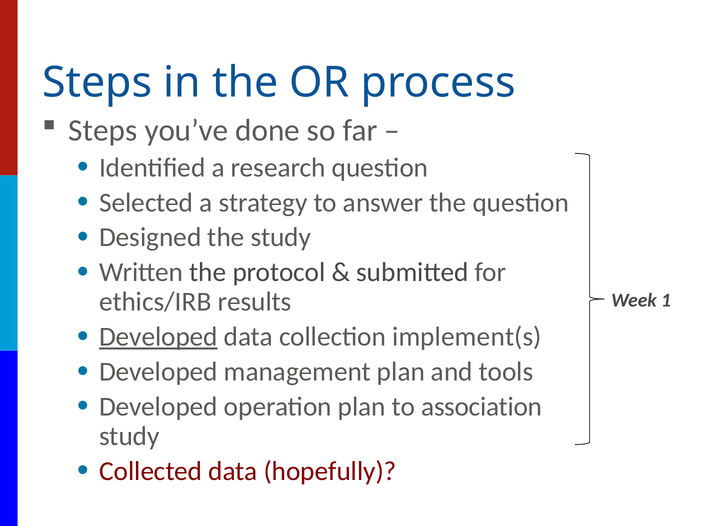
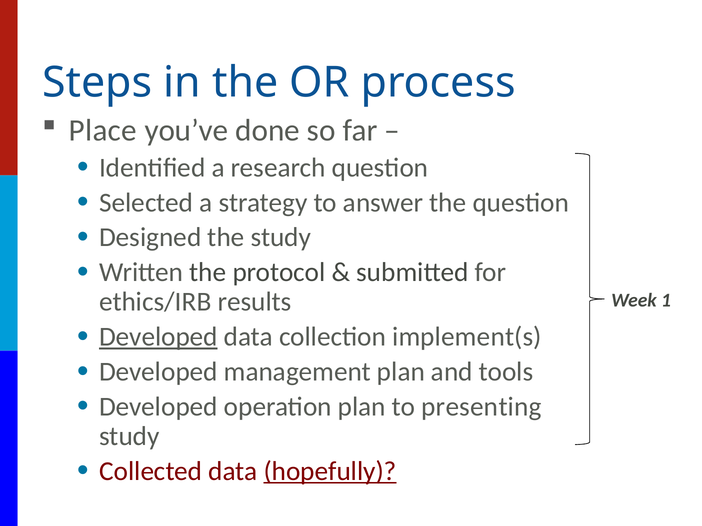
Steps: Steps -> Place (103, 131)
association: association -> presenting (482, 407)
hopefully underline: none -> present (330, 471)
